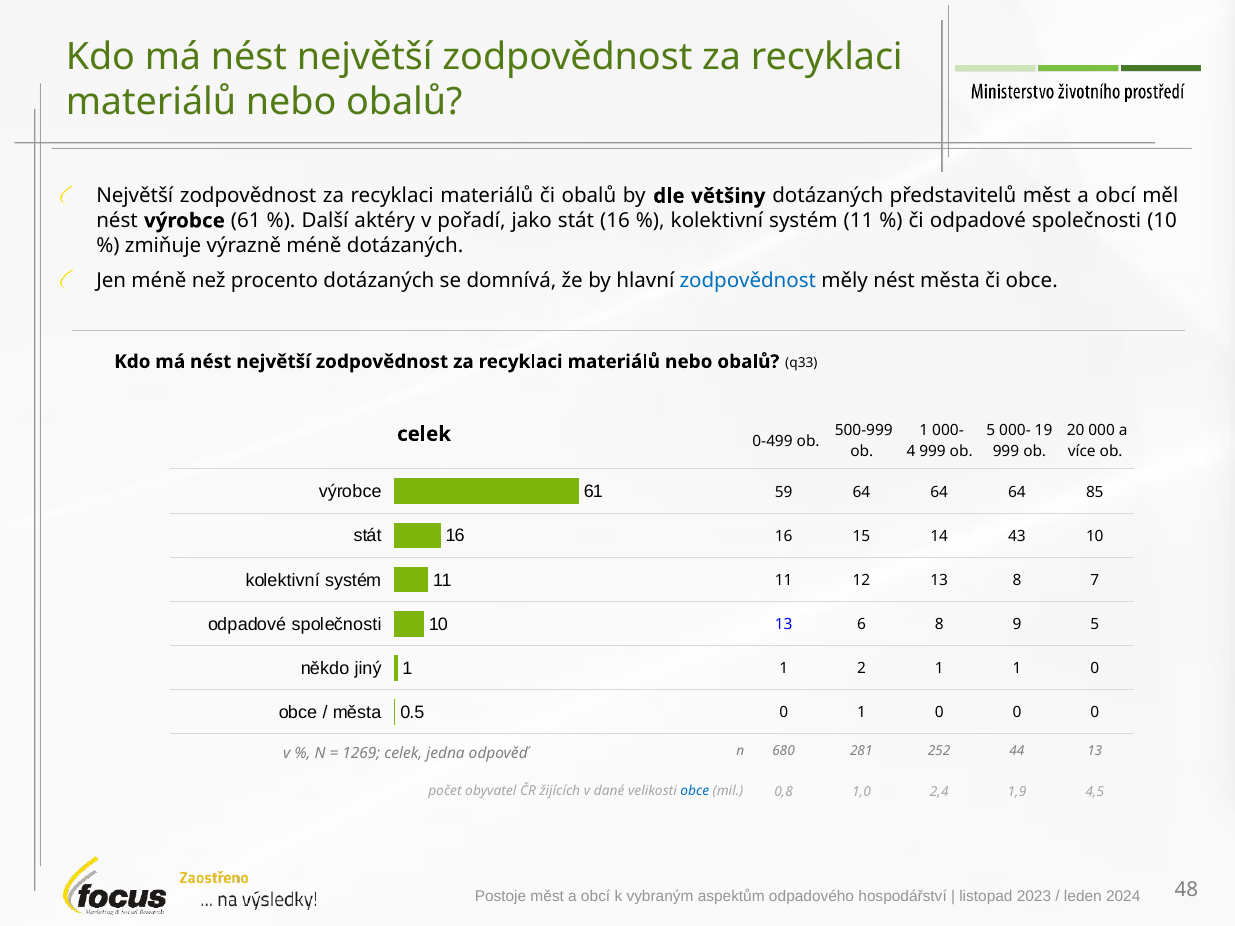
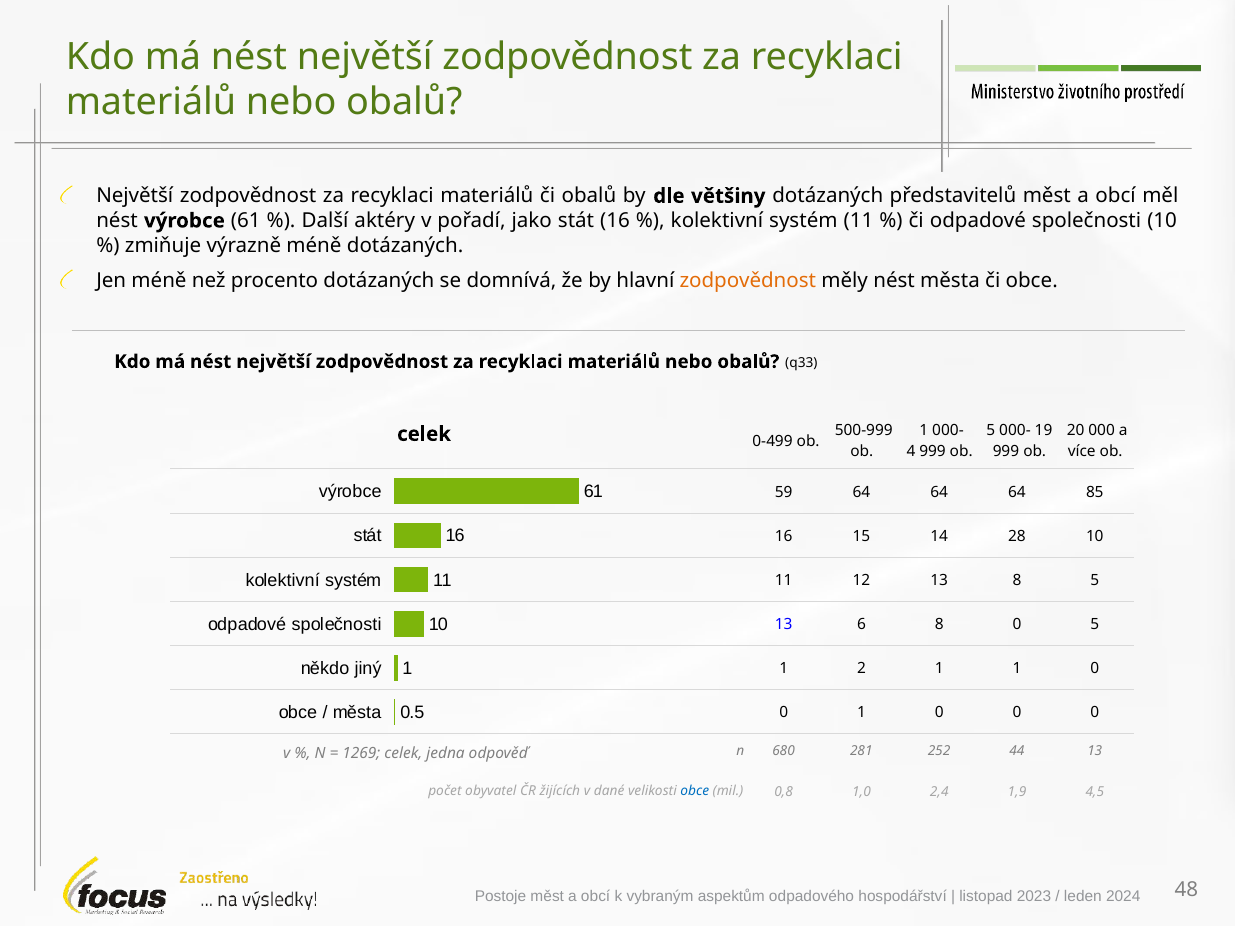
zodpovědnost colour: blue -> orange (748, 280)
43: 43 -> 28 (1017, 536)
8 7: 7 -> 5 (1095, 580)
8 9: 9 -> 0 (1017, 624)
